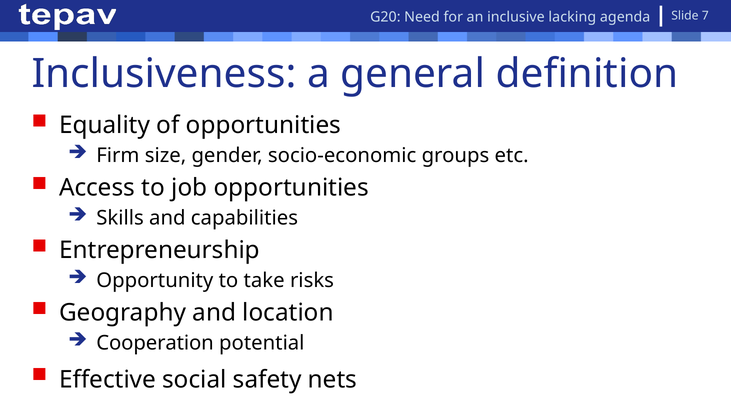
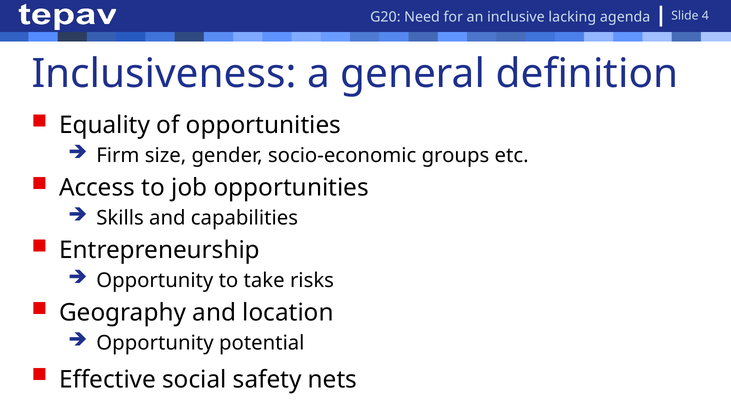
7: 7 -> 4 (705, 16)
Cooperation: Cooperation -> Opportunity (155, 343)
